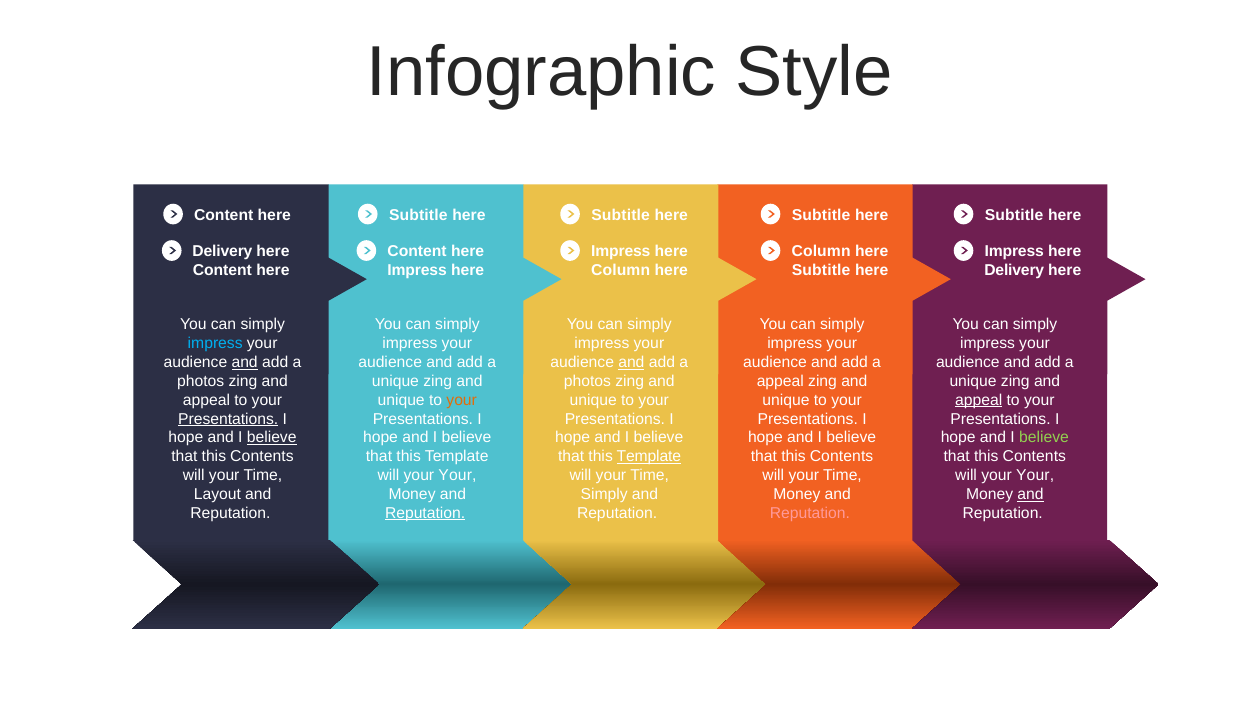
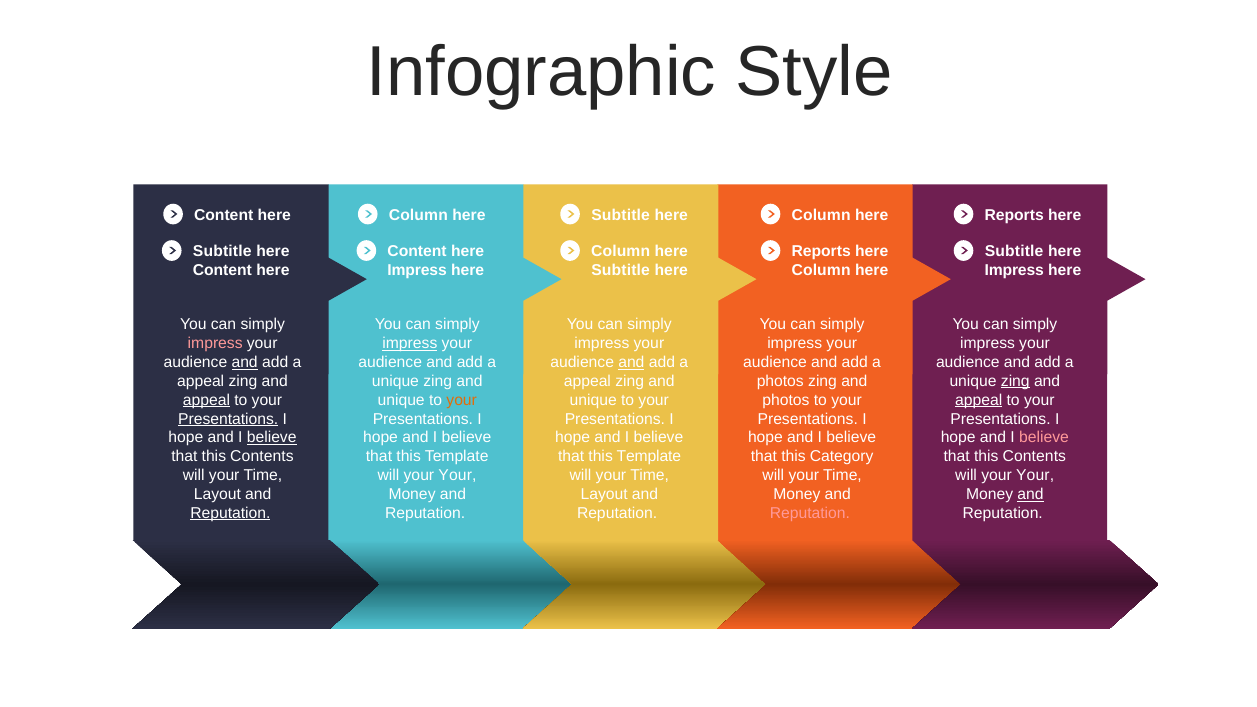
Subtitle: Subtitle -> Column (418, 215)
Subtitle: Subtitle -> Column (821, 215)
Subtitle: Subtitle -> Reports (1014, 215)
Delivery: Delivery -> Subtitle (222, 251)
Impress: Impress -> Column (621, 251)
Column: Column -> Reports (821, 251)
Impress: Impress -> Subtitle (1014, 251)
Column: Column -> Subtitle (621, 270)
Subtitle: Subtitle -> Column (821, 270)
Delivery: Delivery -> Impress (1014, 270)
impress colour: light blue -> pink (215, 343)
impress underline: none -> present (410, 343)
photos: photos -> appeal (201, 381)
photos: photos -> appeal (587, 381)
appeal: appeal -> photos (780, 381)
zing underline: none -> present (1015, 381)
appeal underline: none -> present (206, 400)
unique: unique -> photos (786, 400)
believe colour: light green -> pink (1044, 438)
Template underline: present -> none (649, 457)
Contents: Contents -> Category (842, 457)
Simply: Simply -> Layout (604, 494)
Reputation underline: none -> present (230, 513)
Reputation underline: present -> none (425, 513)
